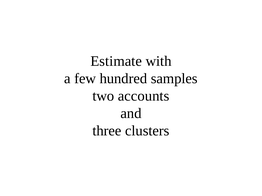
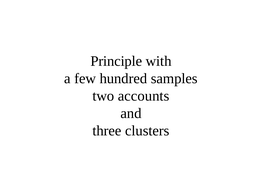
Estimate: Estimate -> Principle (116, 61)
